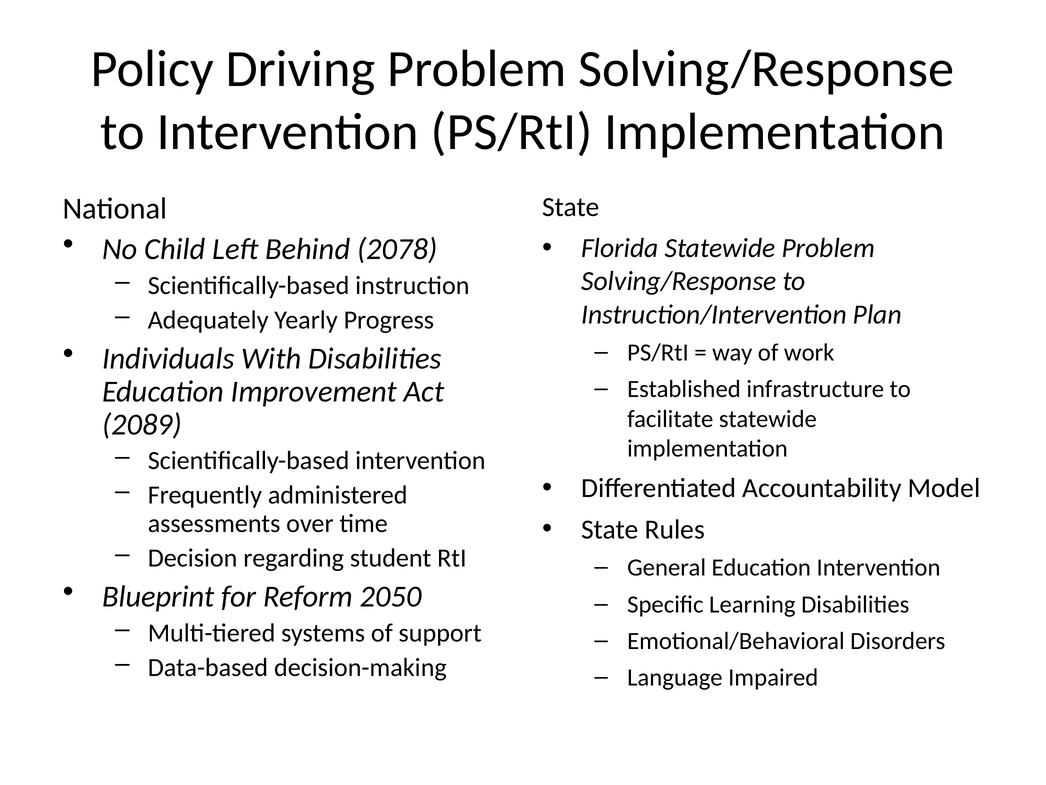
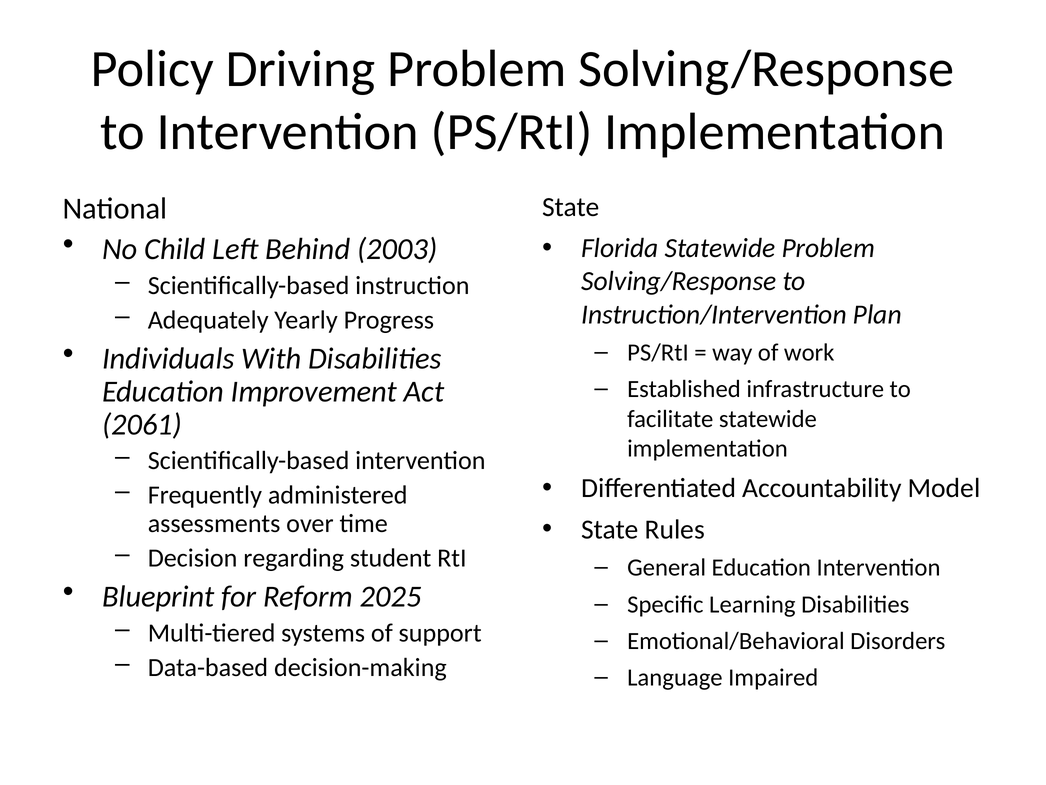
2078: 2078 -> 2003 (397, 249)
2089: 2089 -> 2061 (142, 424)
2050: 2050 -> 2025 (391, 596)
